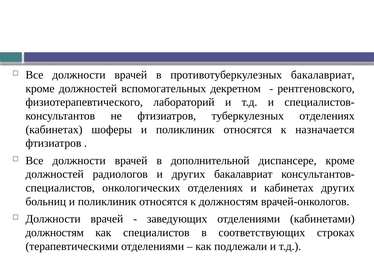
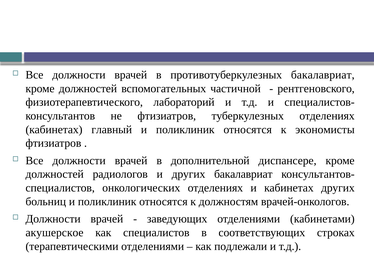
декретном: декретном -> частичной (236, 89)
шоферы: шоферы -> главный (112, 130)
назначается: назначается -> экономисты (325, 130)
должностям: должностям -> акушерское (55, 233)
